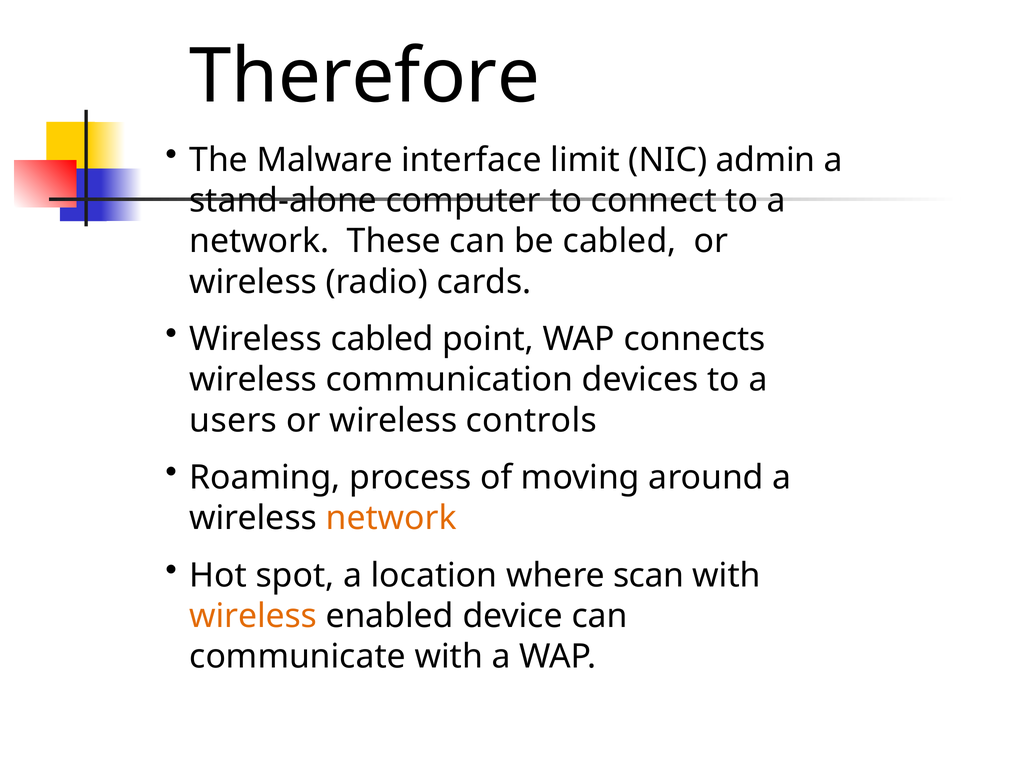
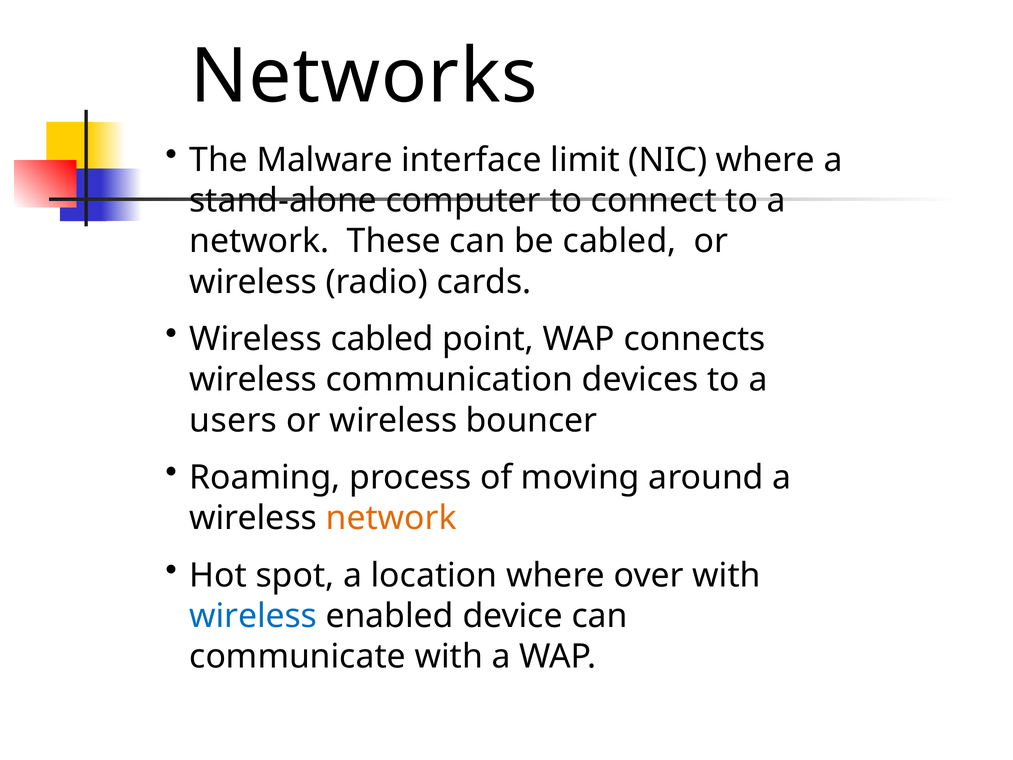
Therefore: Therefore -> Networks (364, 77)
NIC admin: admin -> where (765, 160)
controls: controls -> bouncer (531, 420)
scan: scan -> over (649, 576)
wireless colour: orange -> blue (253, 616)
